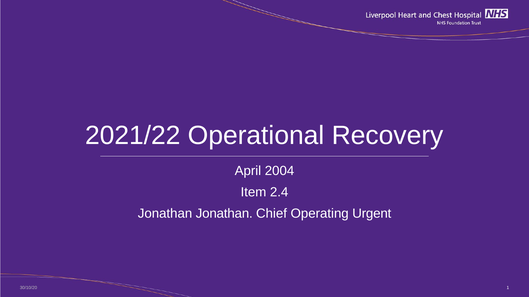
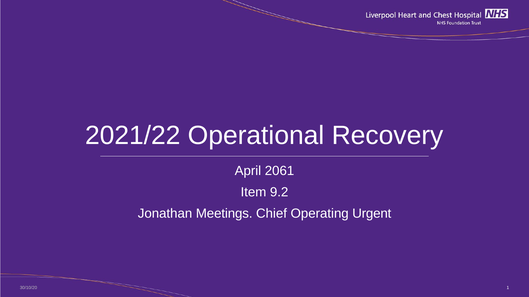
2004: 2004 -> 2061 (280, 171)
2.4: 2.4 -> 9.2 (279, 193)
Jonathan Jonathan: Jonathan -> Meetings (224, 214)
